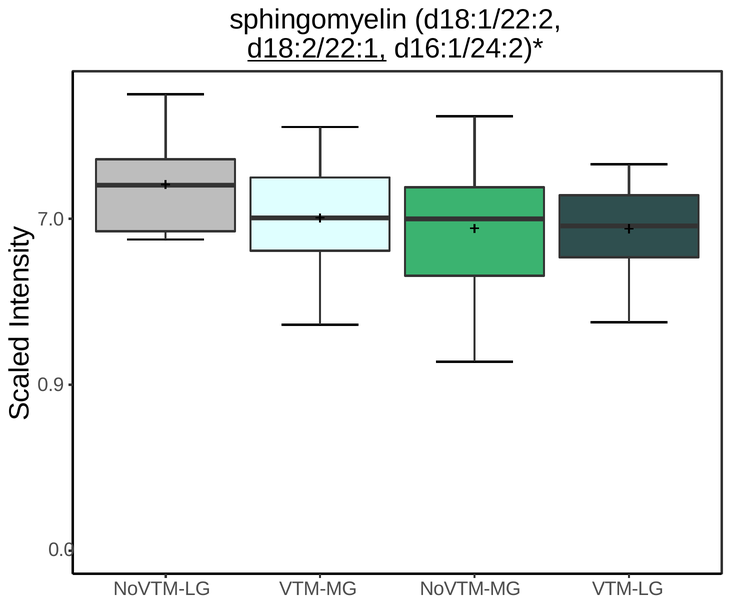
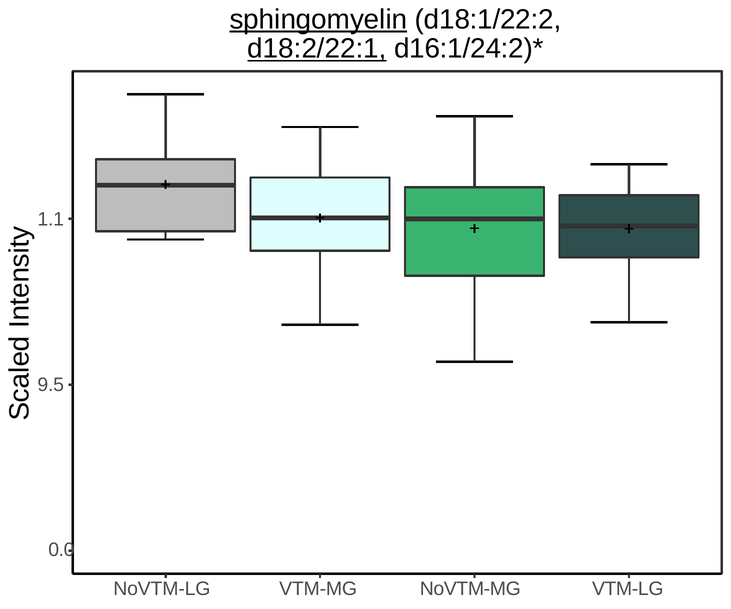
sphingomyelin underline: none -> present (318, 20)
7.0: 7.0 -> 1.1 (51, 219)
0.9: 0.9 -> 9.5 (51, 385)
